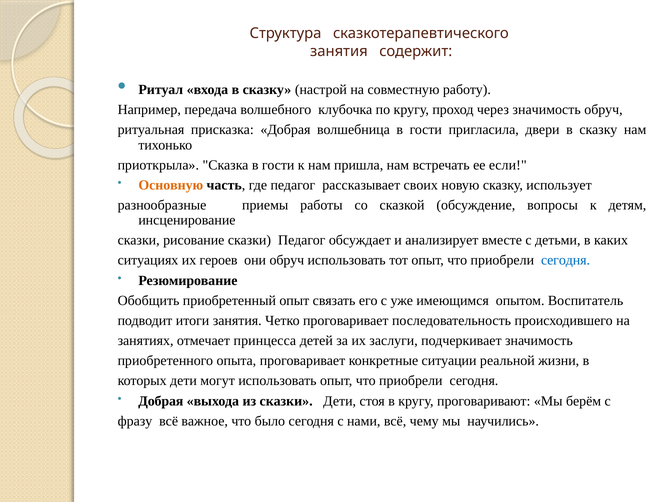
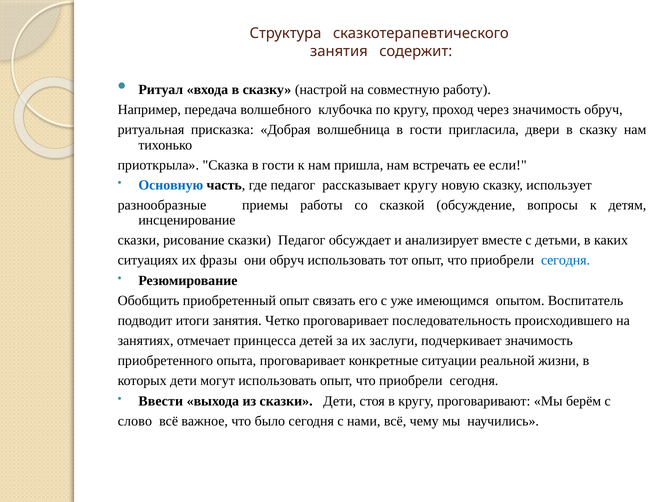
Основную colour: orange -> blue (171, 185)
рассказывает своих: своих -> кругу (421, 185)
героев: героев -> фразы (218, 260)
Добрая: Добрая -> Ввести (161, 401)
фразу: фразу -> слово (135, 421)
